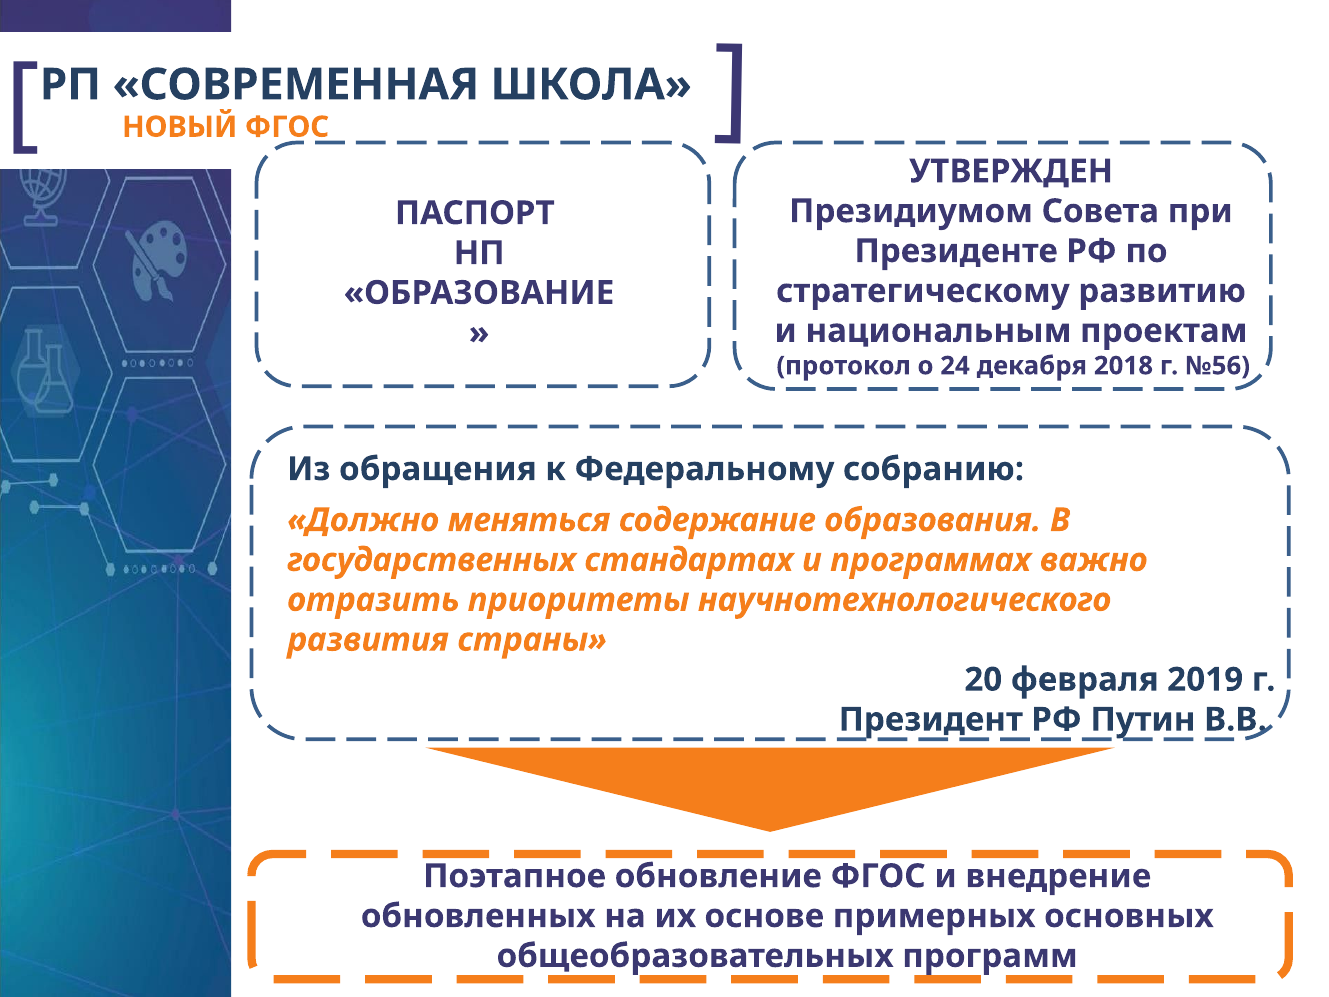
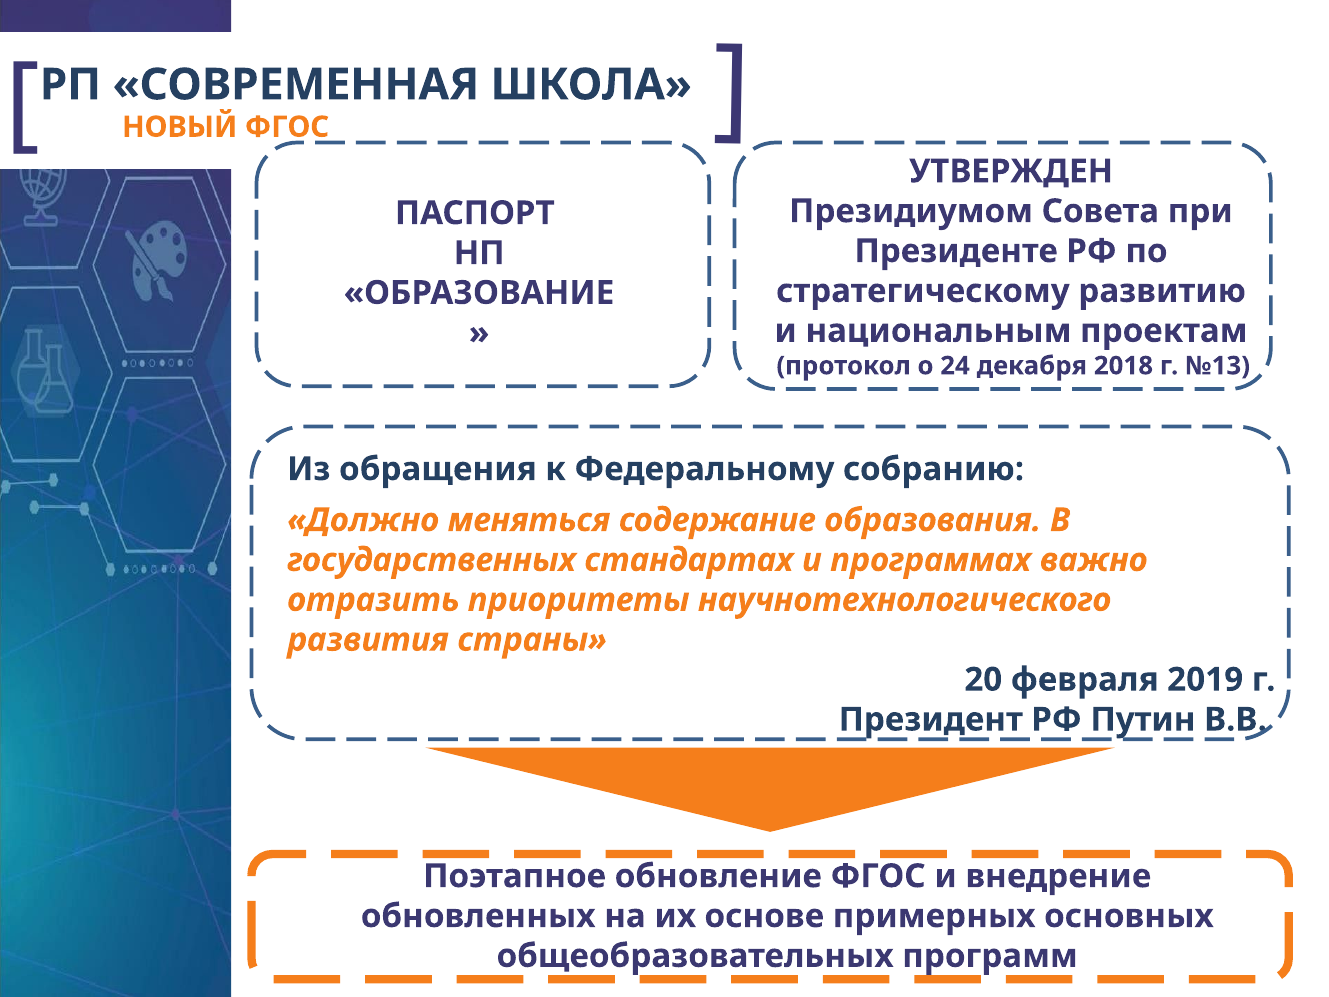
№56: №56 -> №13 (1218, 366)
